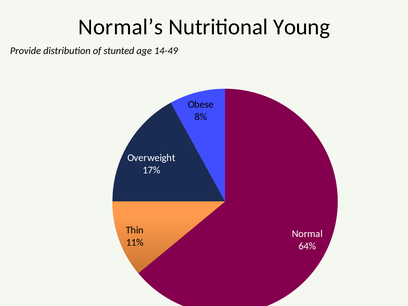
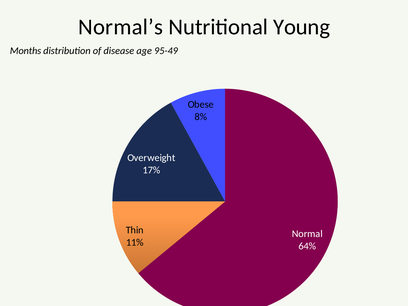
Provide: Provide -> Months (26, 51)
stunted: stunted -> disease (119, 51)
14-49: 14-49 -> 95-49 (166, 51)
